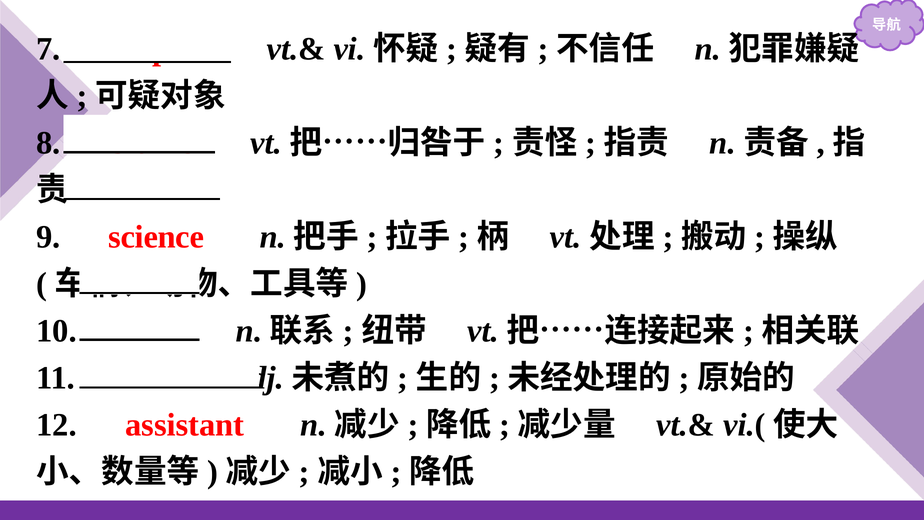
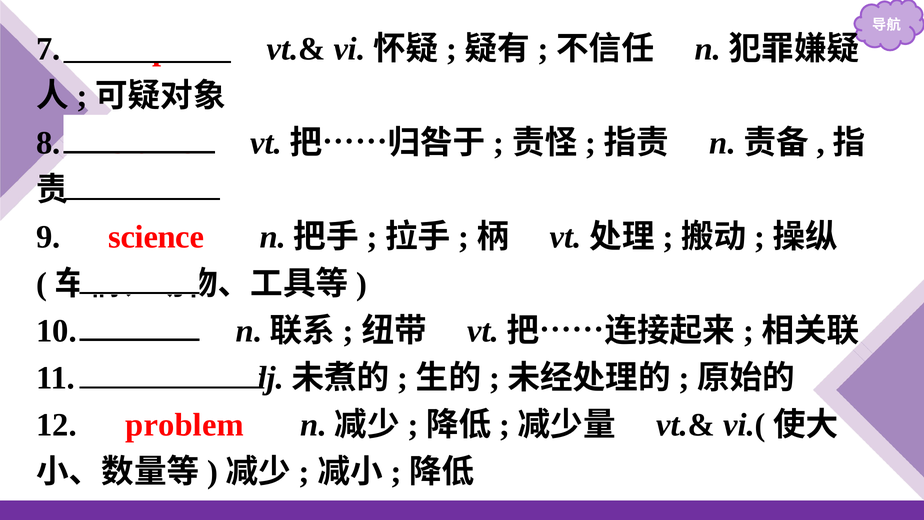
assistant: assistant -> problem (185, 425)
